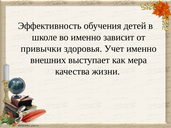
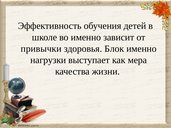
Учет: Учет -> Блок (114, 49)
внешних: внешних -> нагрузки (48, 60)
